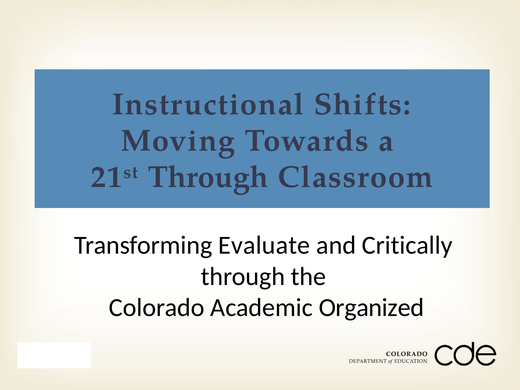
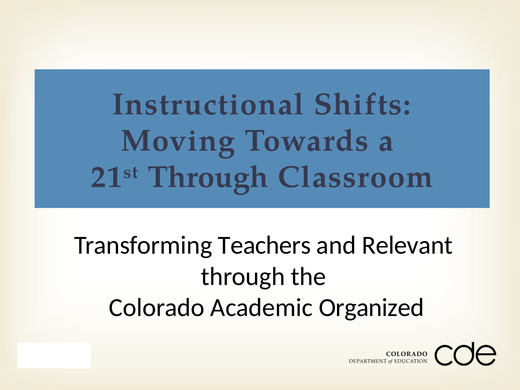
Evaluate: Evaluate -> Teachers (264, 245)
Critically: Critically -> Relevant (407, 245)
